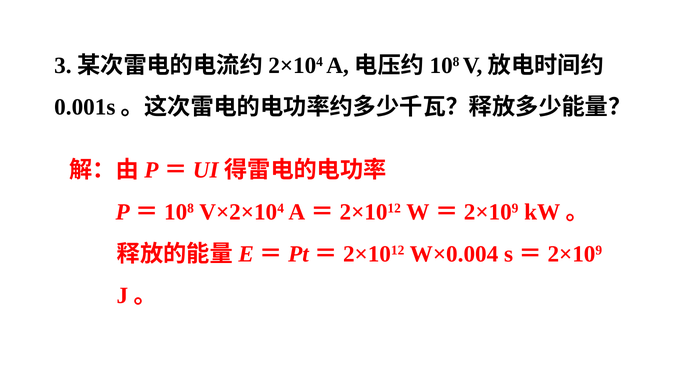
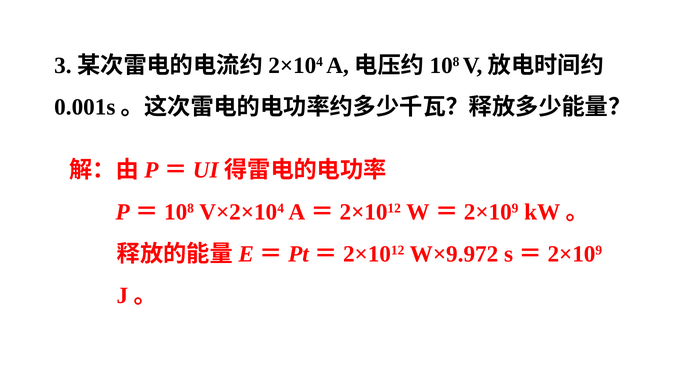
W×0.004: W×0.004 -> W×9.972 (454, 254)
